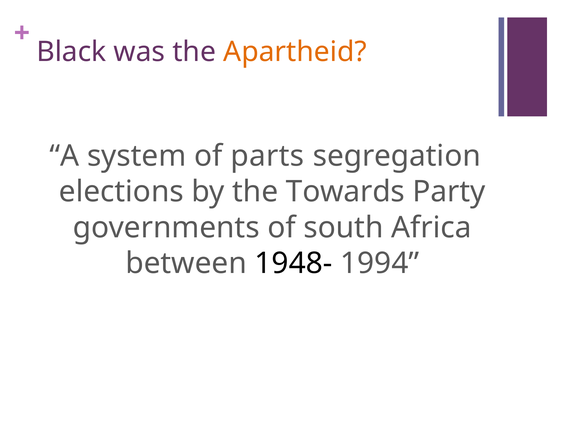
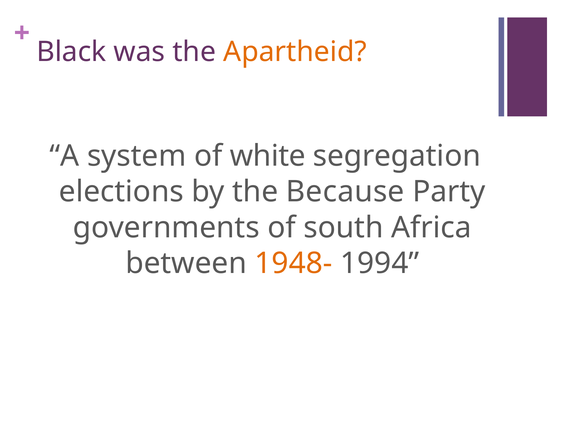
parts: parts -> white (268, 156)
Towards: Towards -> Because (345, 192)
1948- colour: black -> orange (293, 263)
